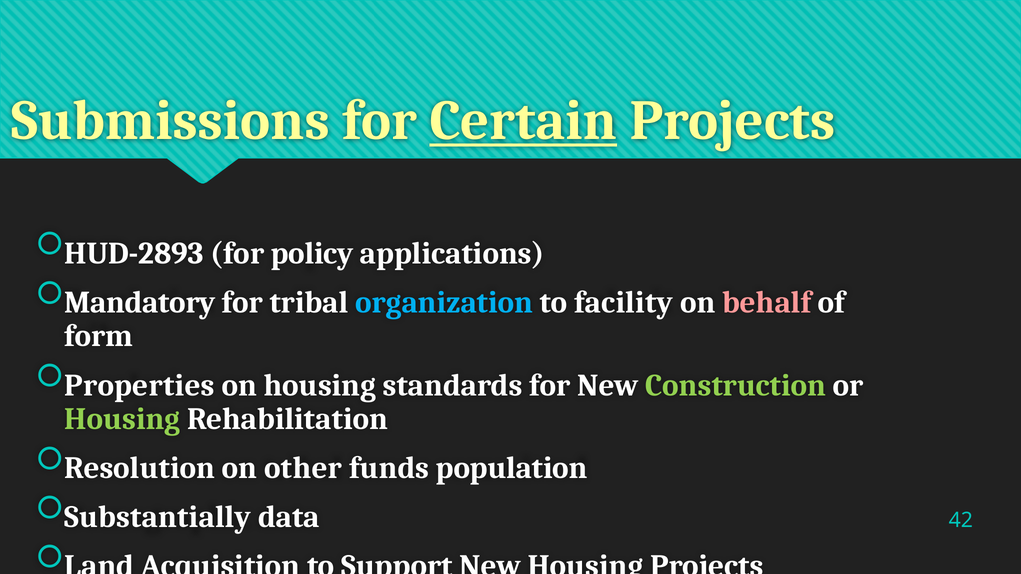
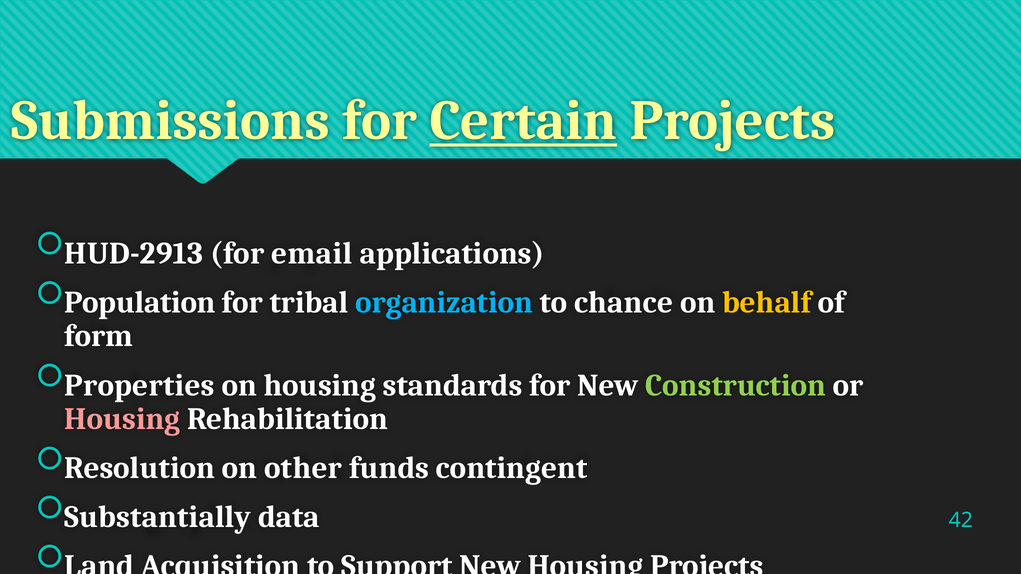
HUD-2893: HUD-2893 -> HUD-2913 (134, 254)
policy: policy -> email (312, 254)
Mandatory: Mandatory -> Population (140, 303)
facility: facility -> chance (624, 303)
behalf colour: pink -> yellow (767, 303)
Housing colour: light green -> pink (122, 419)
population: population -> contingent (512, 468)
